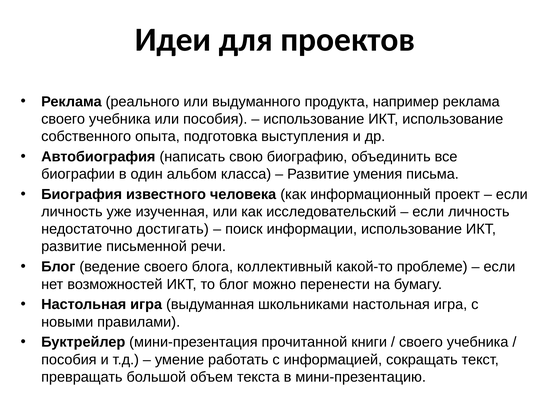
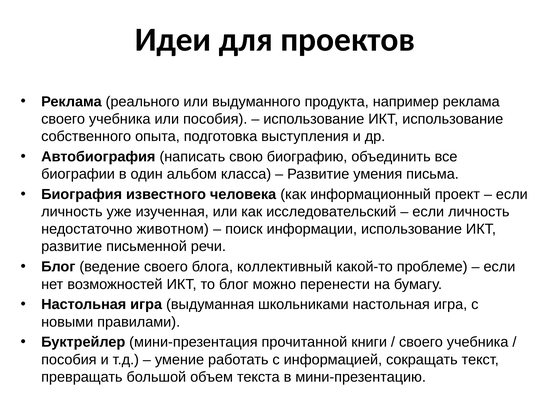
достигать: достигать -> животном (173, 229)
